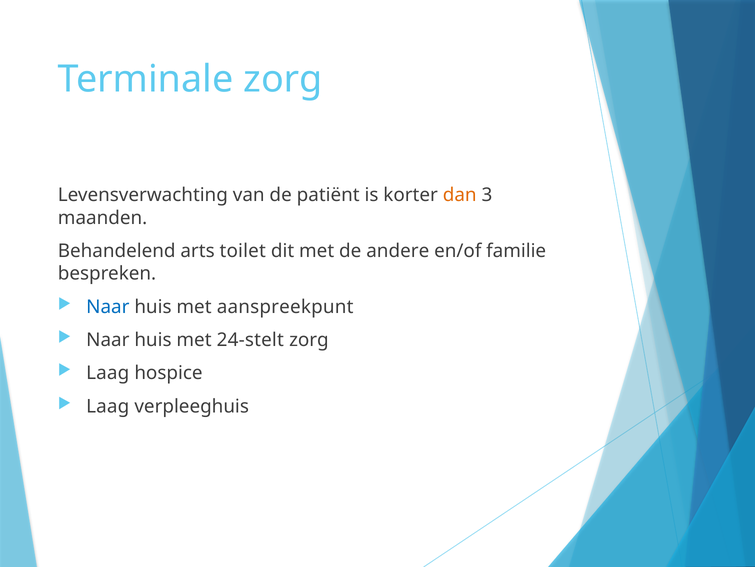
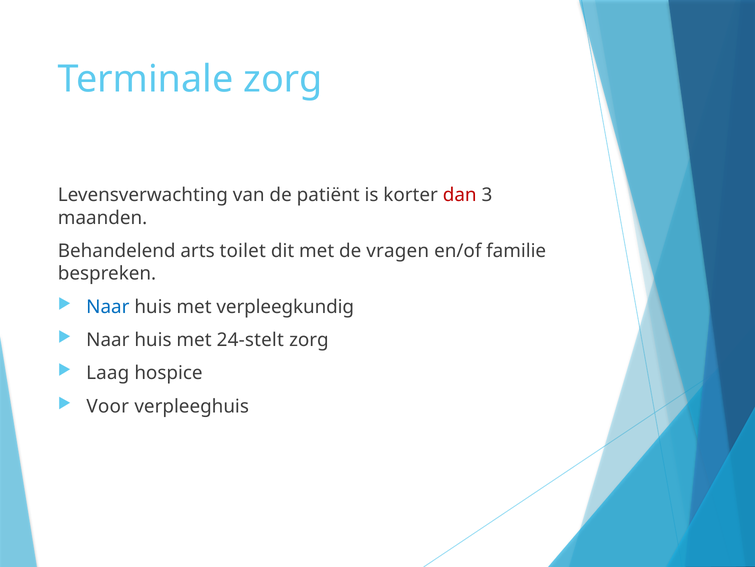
dan colour: orange -> red (460, 195)
andere: andere -> vragen (398, 251)
aanspreekpunt: aanspreekpunt -> verpleegkundig (285, 306)
Laag: Laag -> Voor (108, 406)
